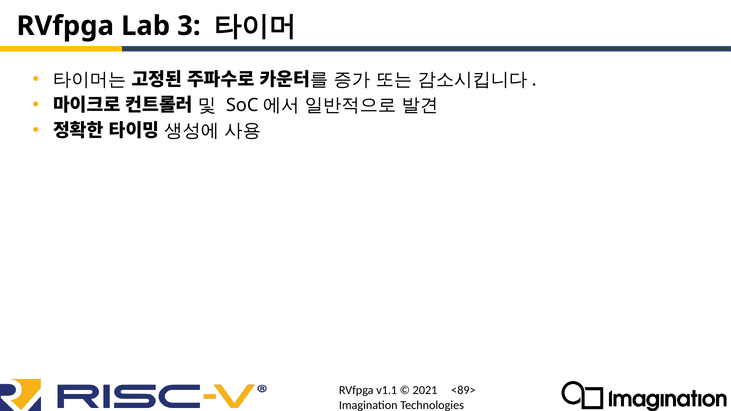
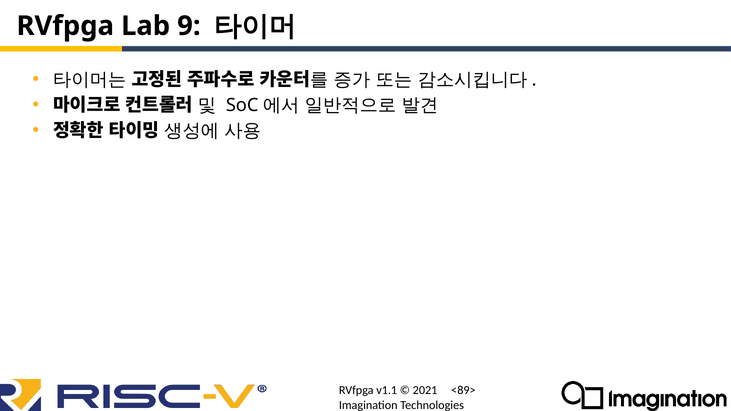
3: 3 -> 9 (189, 26)
